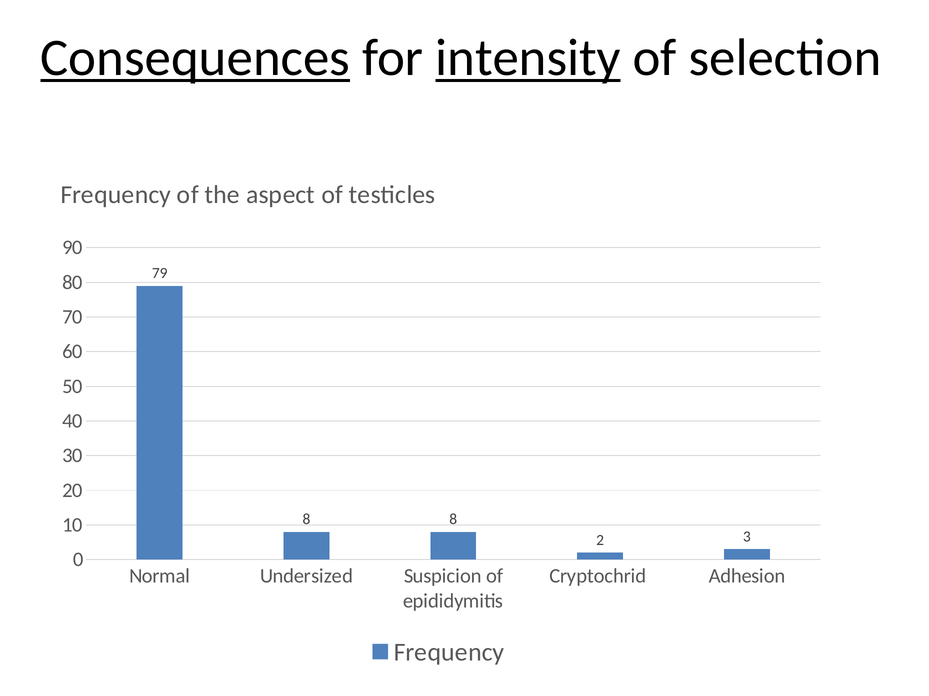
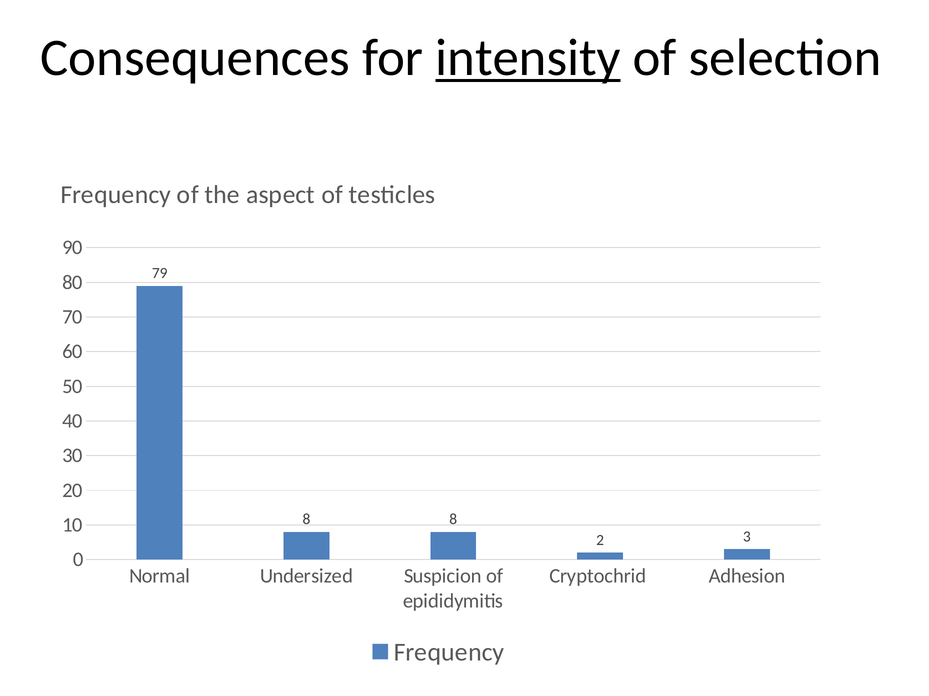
Consequences underline: present -> none (195, 58)
